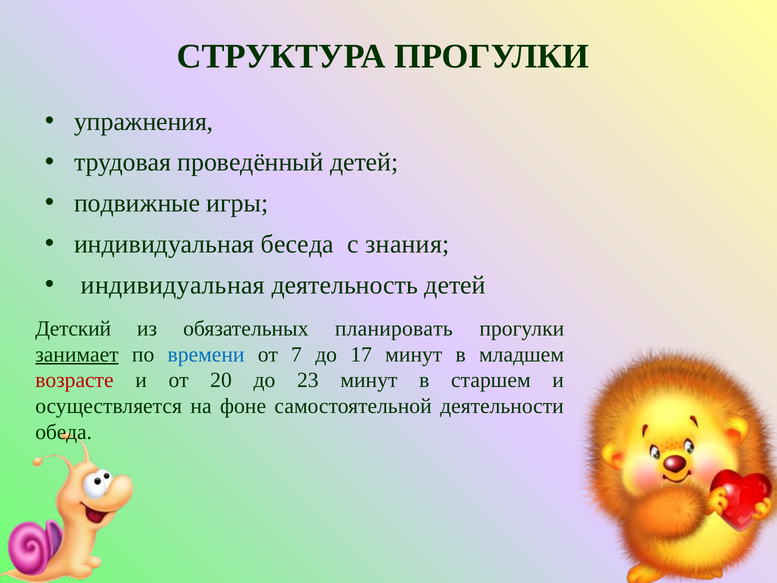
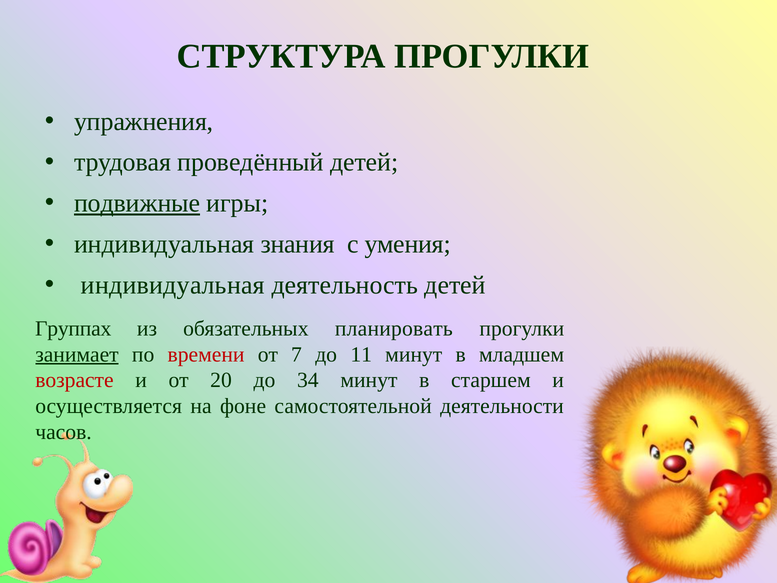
подвижные underline: none -> present (137, 203)
беседа: беседа -> знания (298, 244)
знания: знания -> умения (408, 244)
Детский: Детский -> Группах (73, 328)
времени colour: blue -> red (206, 354)
17: 17 -> 11 (361, 354)
23: 23 -> 34 (308, 380)
обеда: обеда -> часов (64, 432)
